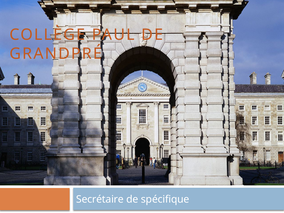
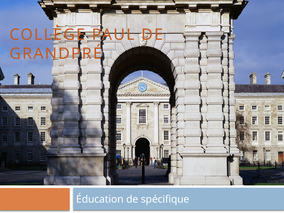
Secrétaire: Secrétaire -> Éducation (100, 199)
